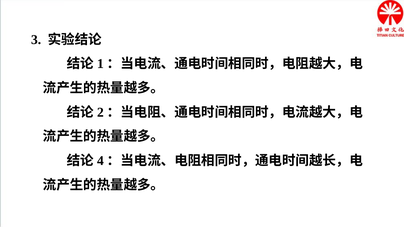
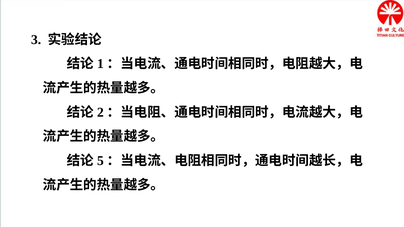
4: 4 -> 5 (100, 161)
